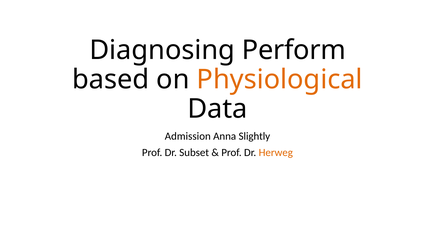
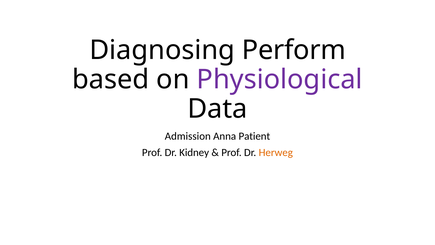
Physiological colour: orange -> purple (280, 79)
Slightly: Slightly -> Patient (254, 136)
Subset: Subset -> Kidney (194, 152)
